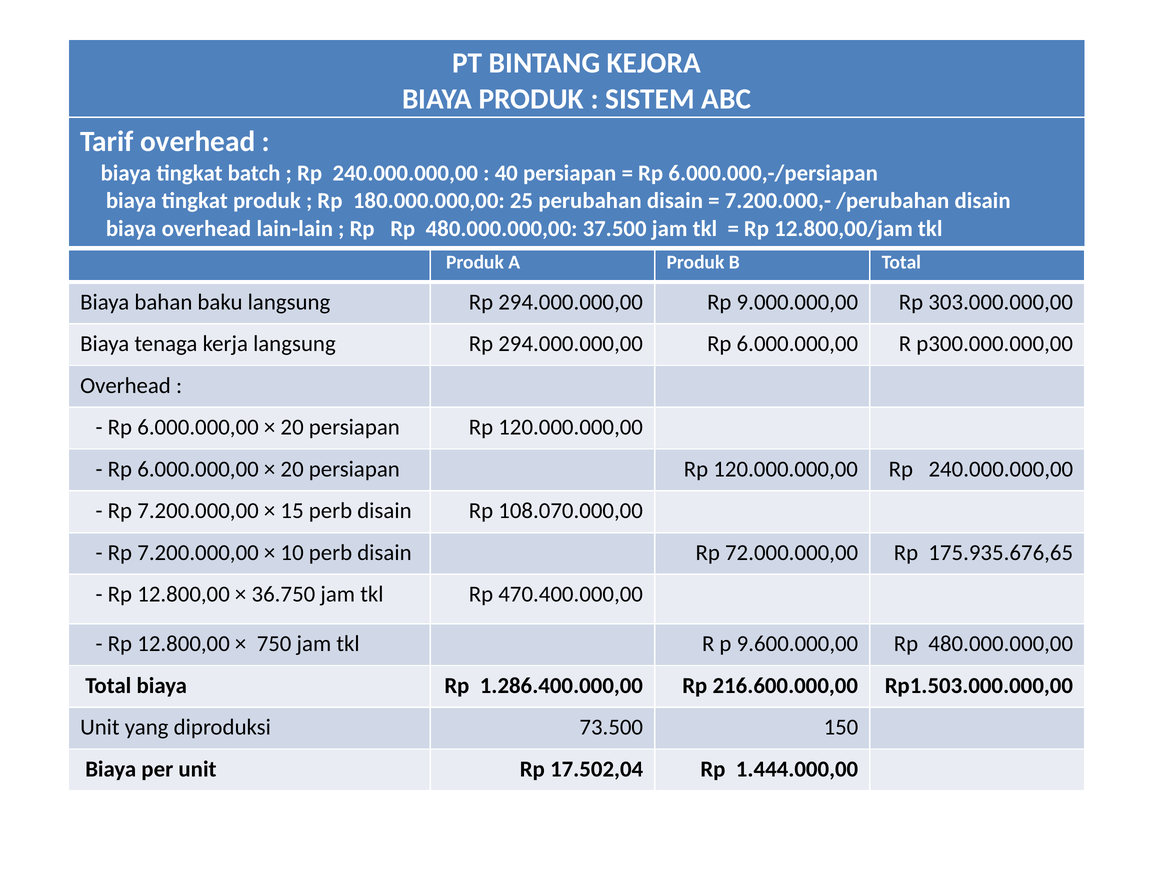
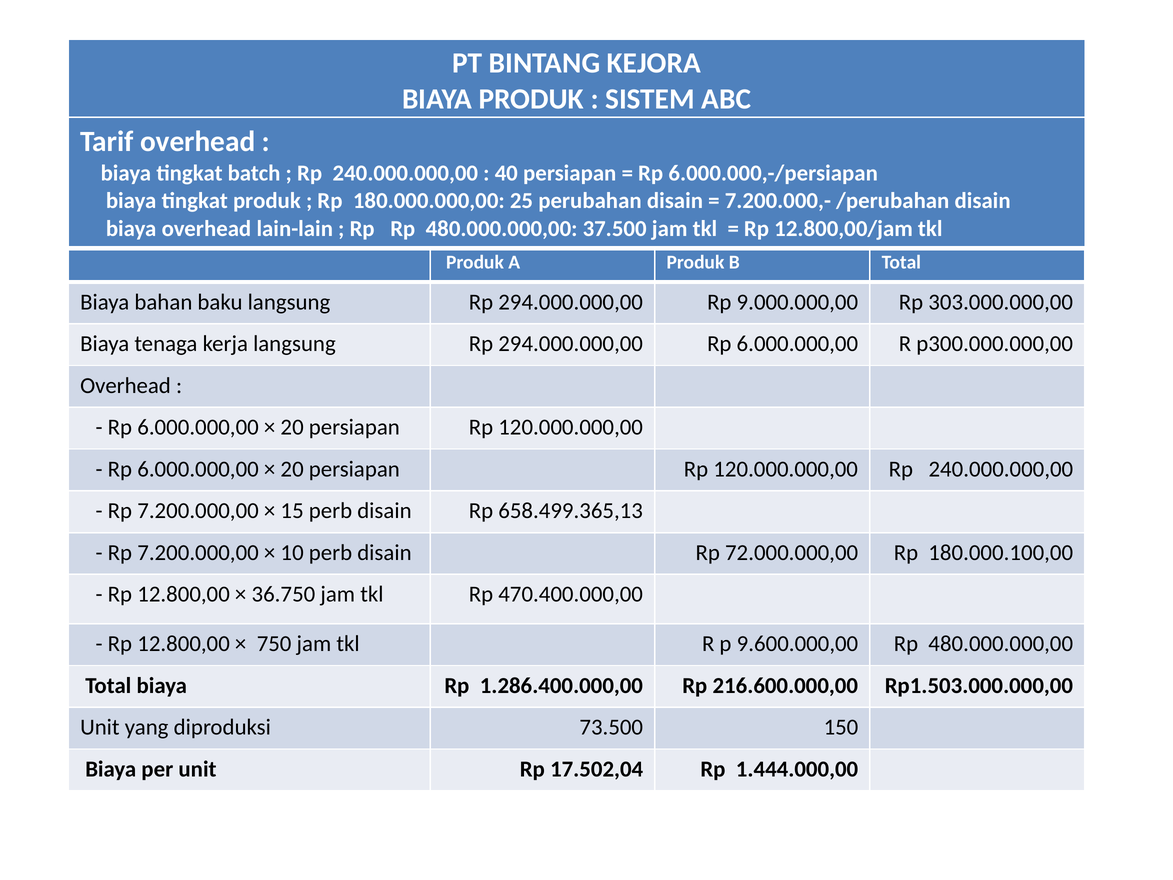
108.070.000,00: 108.070.000,00 -> 658.499.365,13 (571, 511)
175.935.676,65: 175.935.676,65 -> 180.000.100,00 (1001, 552)
